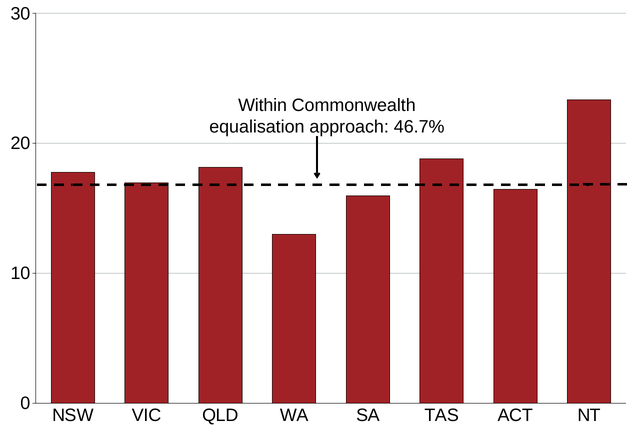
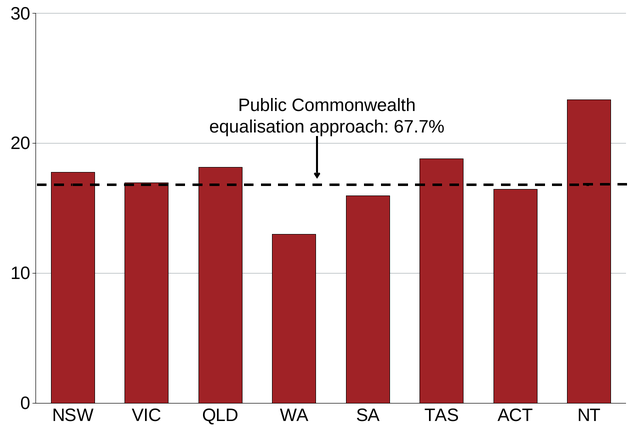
Within: Within -> Public (262, 105)
46.7%: 46.7% -> 67.7% (419, 126)
